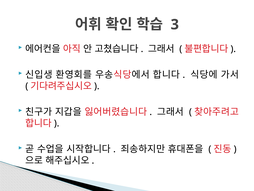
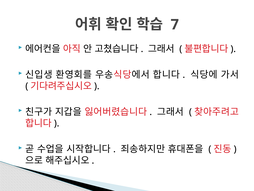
3: 3 -> 7 (175, 25)
